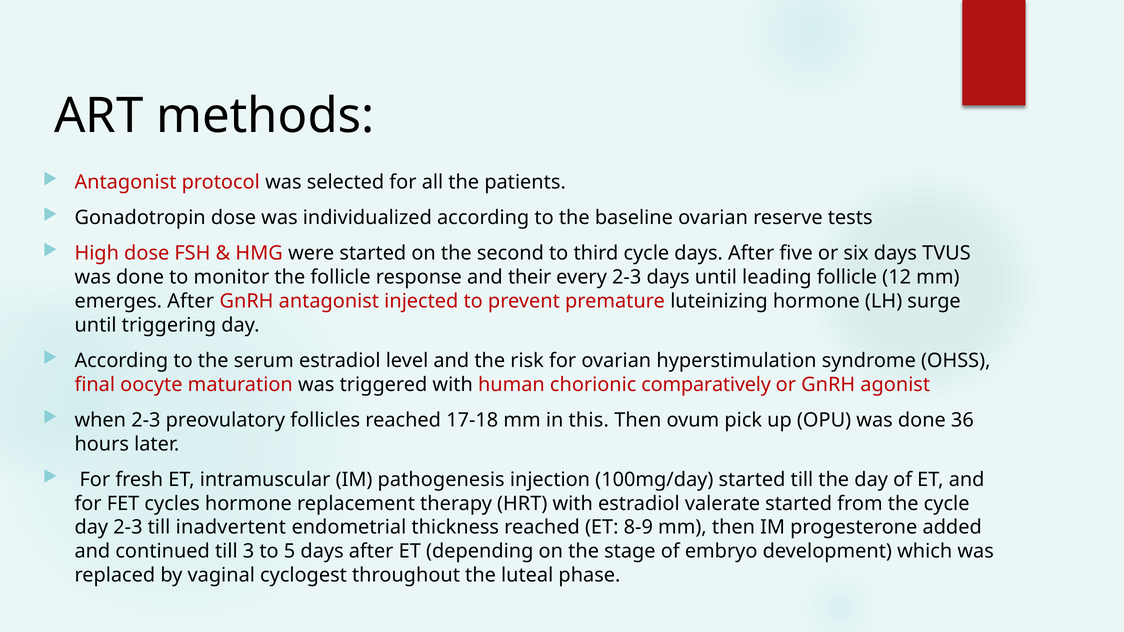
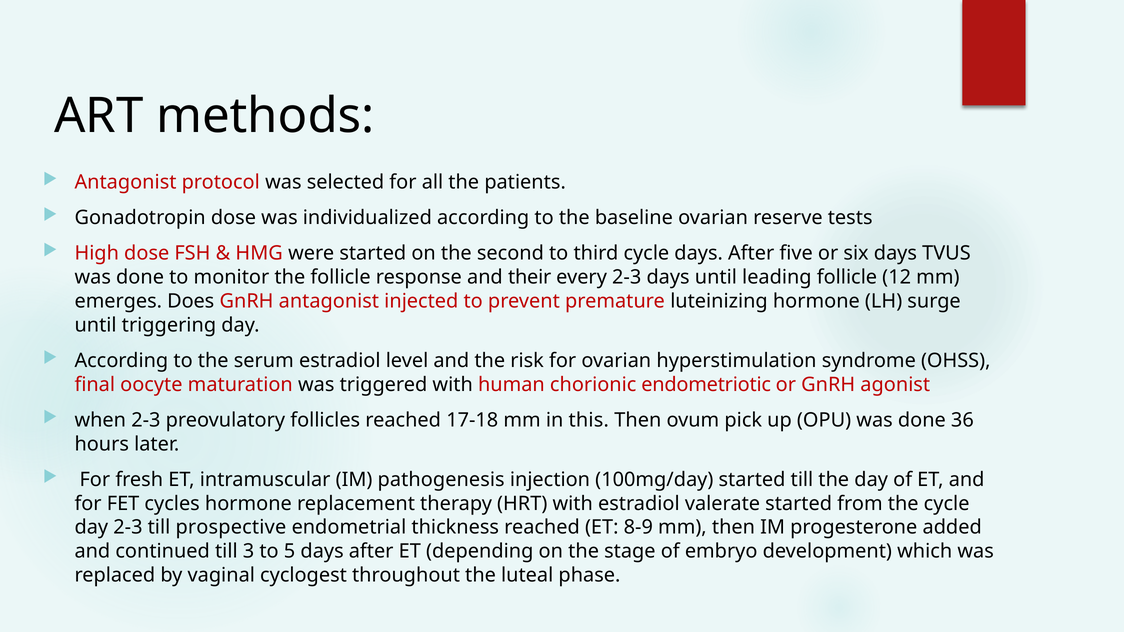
emerges After: After -> Does (191, 301)
comparatively: comparatively -> endometriotic (706, 385)
inadvertent: inadvertent -> prospective (231, 528)
